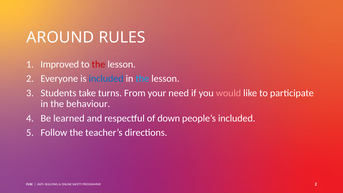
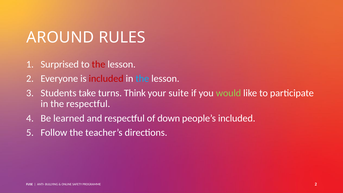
Improved: Improved -> Surprised (60, 64)
included colour: blue -> red (106, 79)
From: From -> Think (135, 93)
need: need -> suite (179, 93)
would colour: pink -> light green (228, 93)
the behaviour: behaviour -> respectful (88, 104)
